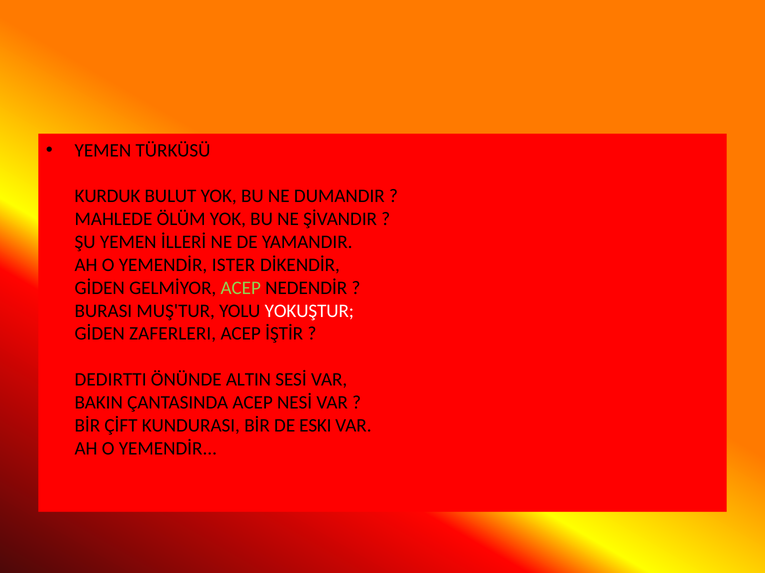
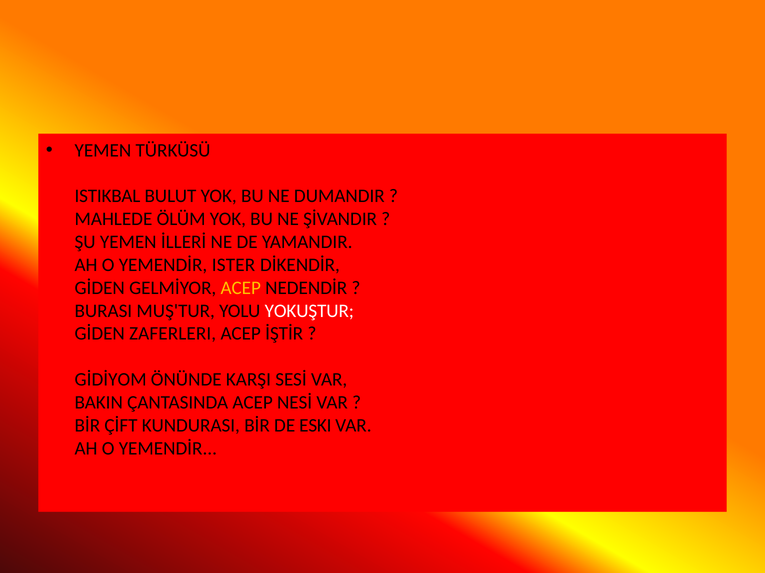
KURDUK: KURDUK -> ISTIKBAL (107, 196)
ACEP colour: light green -> yellow (241, 288)
DEDIRTTI: DEDIRTTI -> GİDİYOM (111, 380)
ALTIN: ALTIN -> KARŞI (248, 380)
